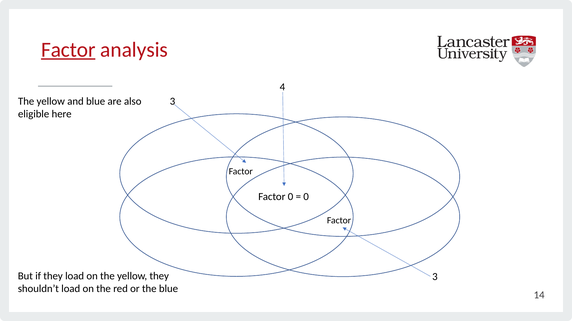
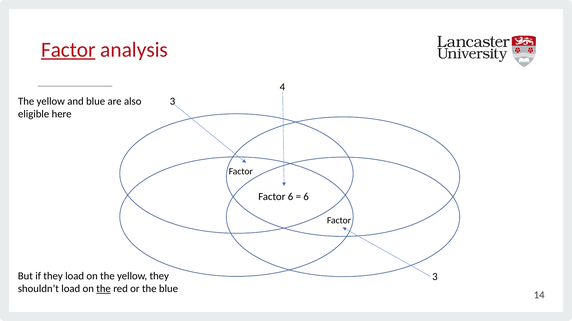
Factor 0: 0 -> 6 (291, 197)
0: 0 -> 6 (306, 197)
the underline: none -> present (104, 289)
